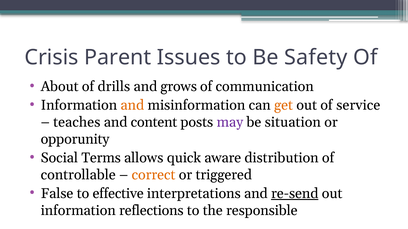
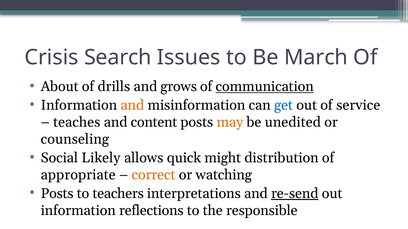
Parent: Parent -> Search (118, 58)
Safety: Safety -> March (316, 58)
communication underline: none -> present (265, 87)
get colour: orange -> blue (283, 105)
may colour: purple -> orange (230, 122)
situation: situation -> unedited (293, 122)
opporunity: opporunity -> counseling (75, 139)
Terms: Terms -> Likely (101, 158)
aware: aware -> might (223, 158)
controllable: controllable -> appropriate (78, 175)
triggered: triggered -> watching (224, 175)
False: False -> Posts (57, 194)
effective: effective -> teachers (118, 194)
